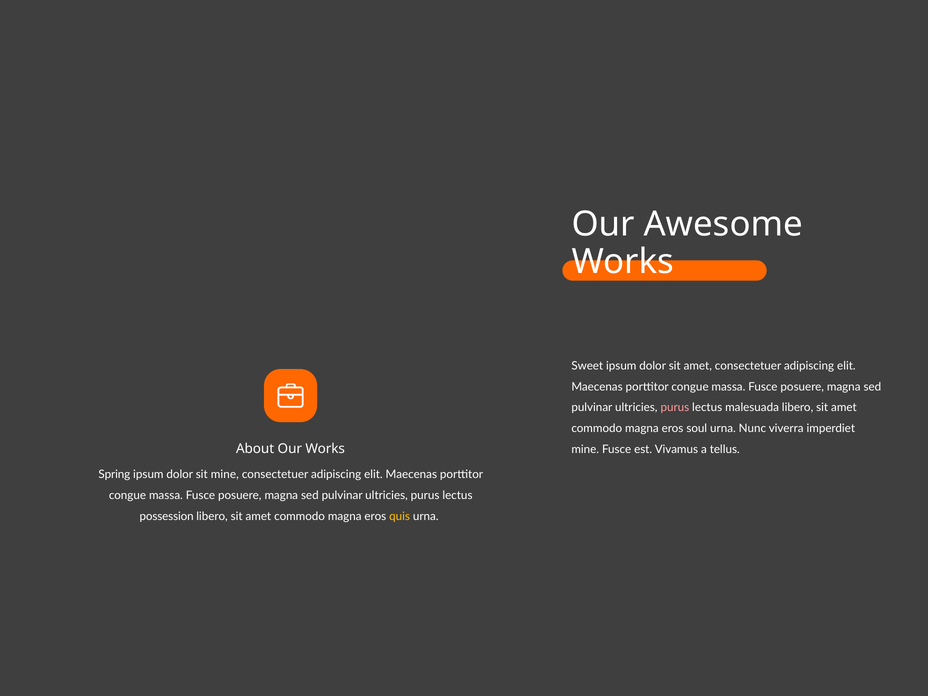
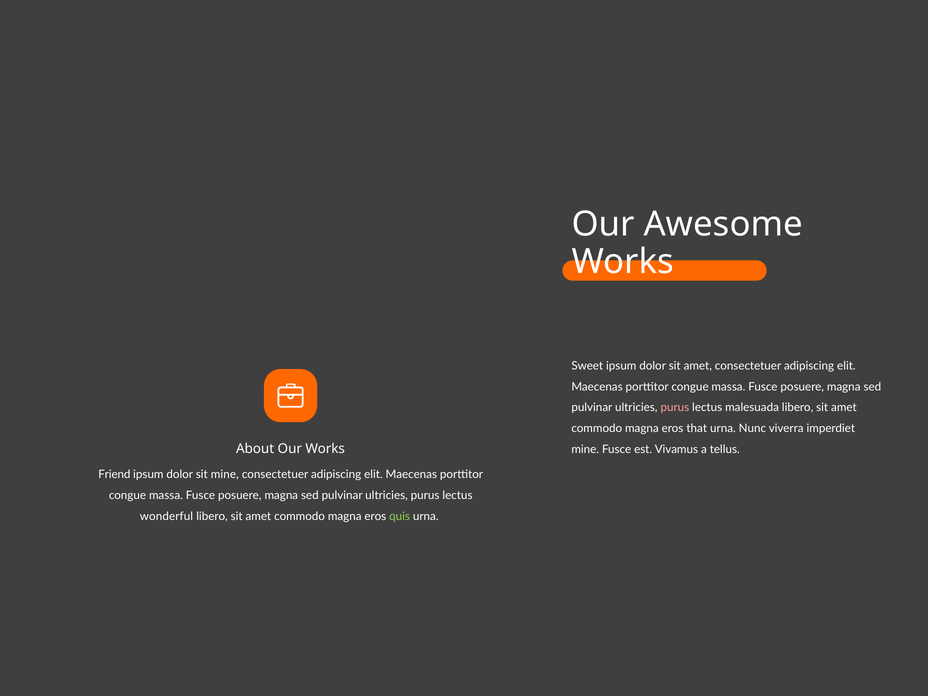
soul: soul -> that (697, 429)
Spring: Spring -> Friend (114, 474)
possession: possession -> wonderful (166, 516)
quis colour: yellow -> light green (400, 516)
